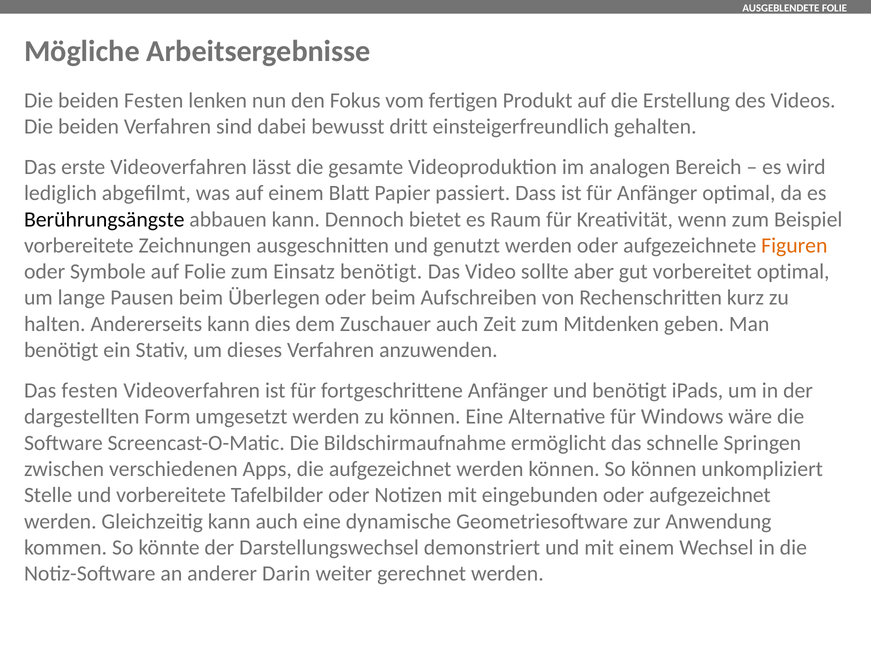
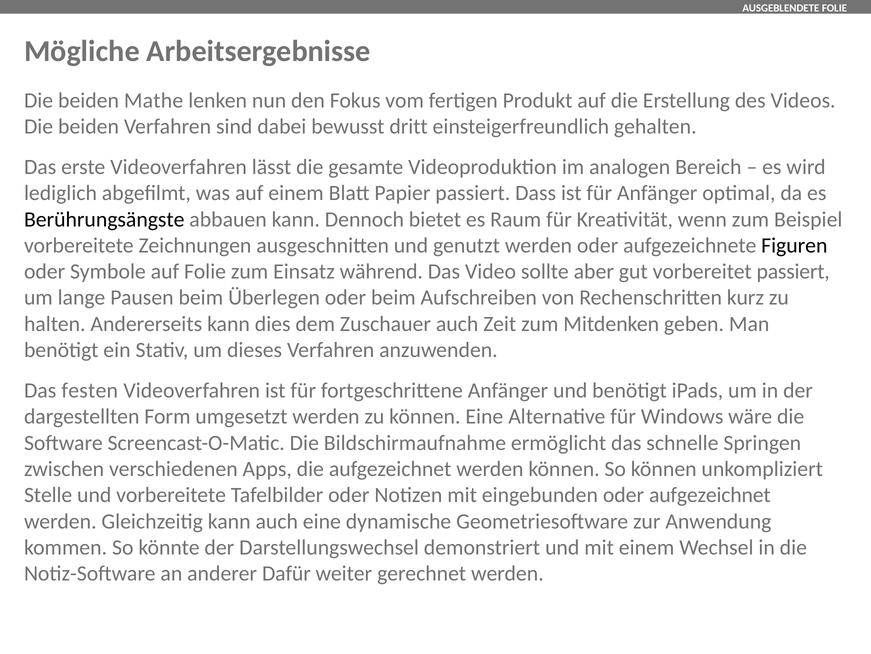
beiden Festen: Festen -> Mathe (154, 100)
Figuren colour: orange -> black (794, 245)
Einsatz benötigt: benötigt -> während (381, 271)
vorbereitet optimal: optimal -> passiert (793, 271)
Darin: Darin -> Dafür (286, 573)
